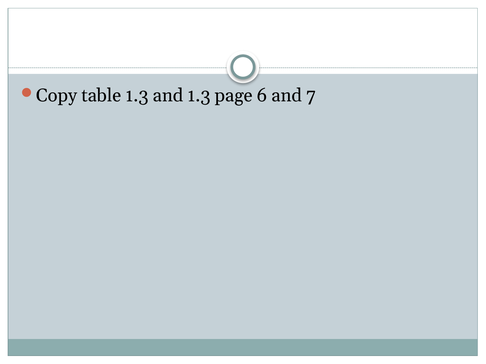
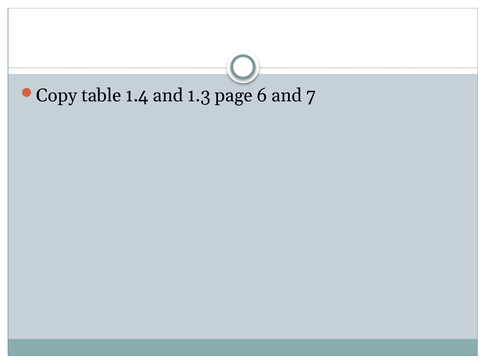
table 1.3: 1.3 -> 1.4 (137, 96)
